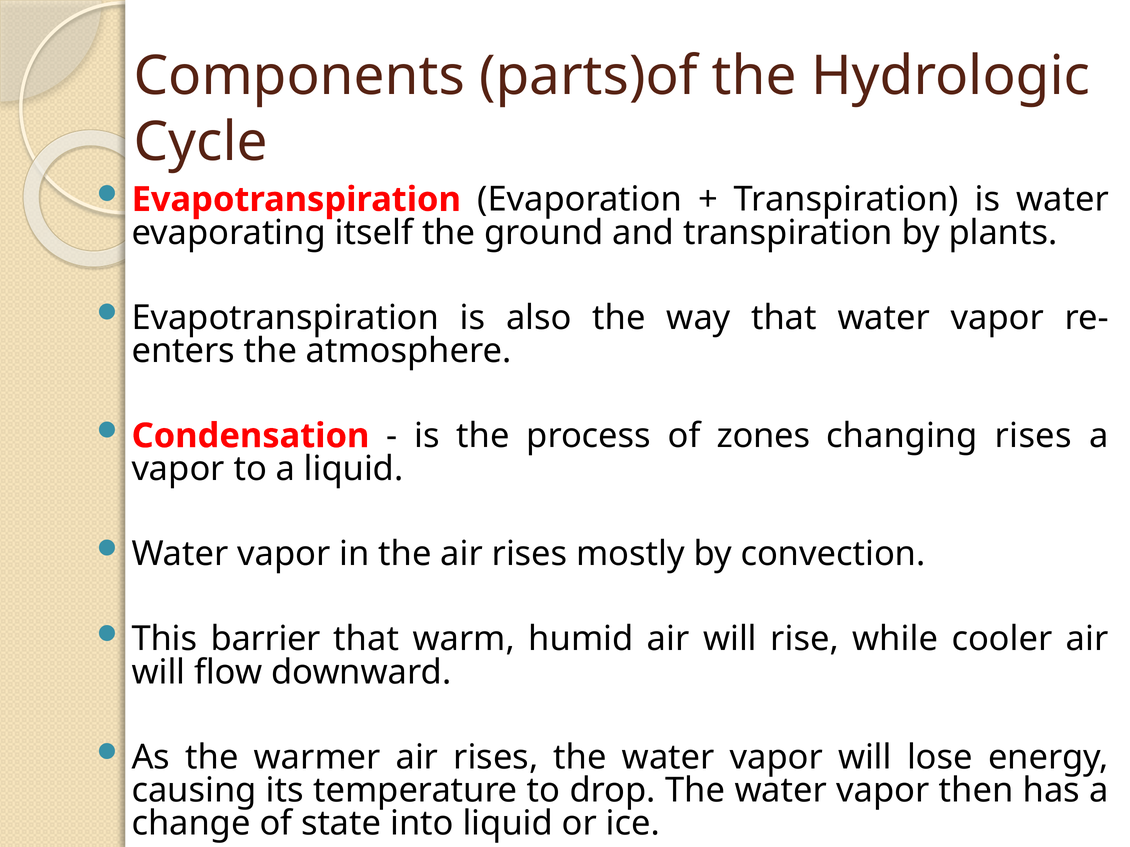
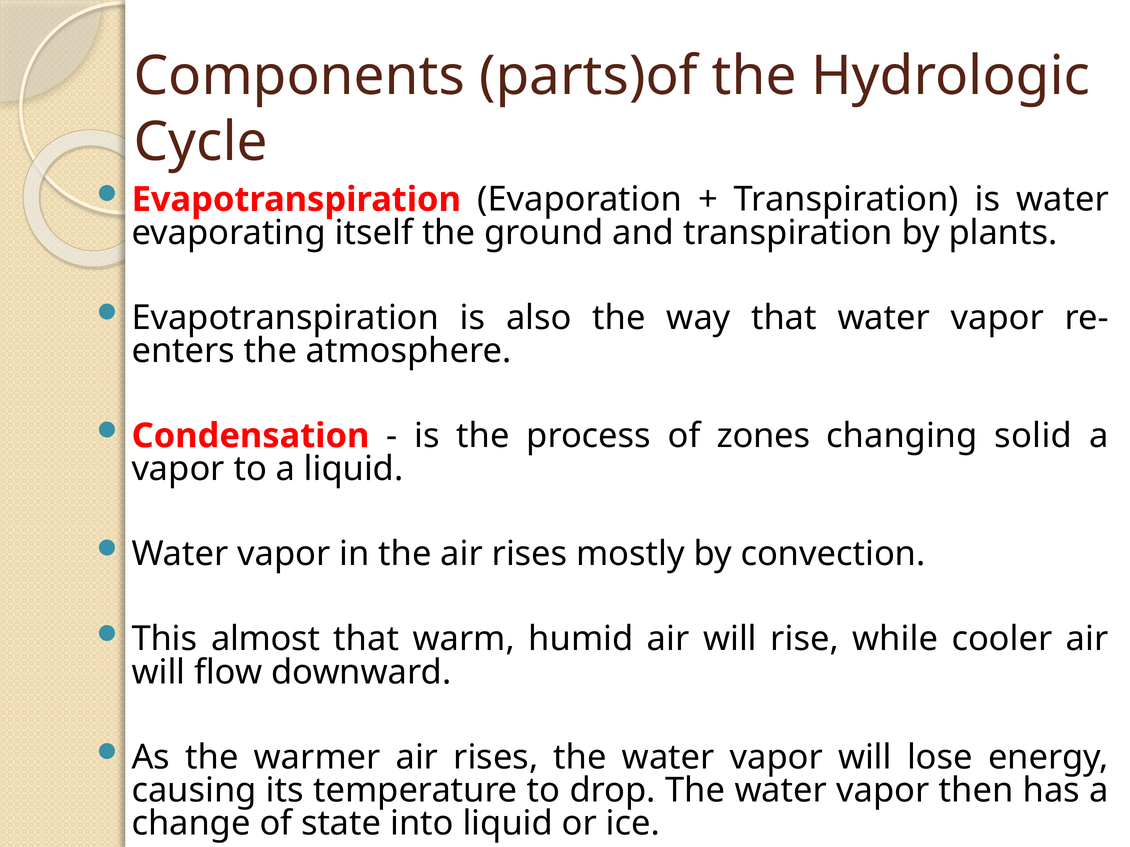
changing rises: rises -> solid (1033, 436)
barrier: barrier -> almost (266, 639)
